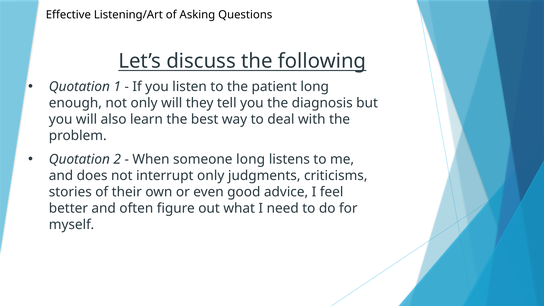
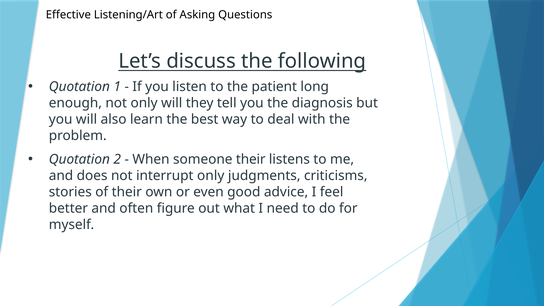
someone long: long -> their (251, 159)
